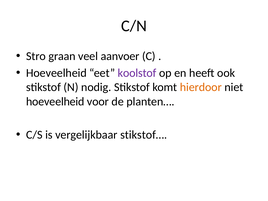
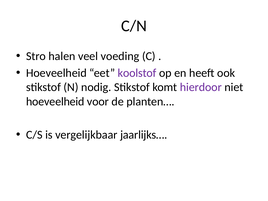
graan: graan -> halen (62, 56)
aanvoer: aanvoer -> voeding (120, 56)
hierdoor colour: orange -> purple (201, 87)
stikstof…: stikstof… -> jaarlijks… (144, 135)
